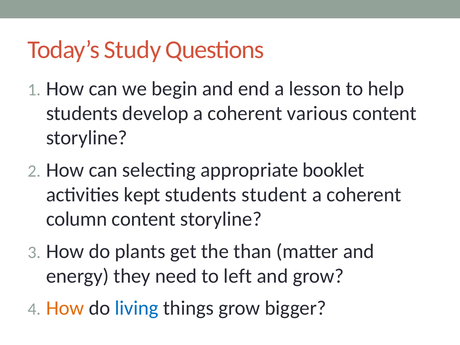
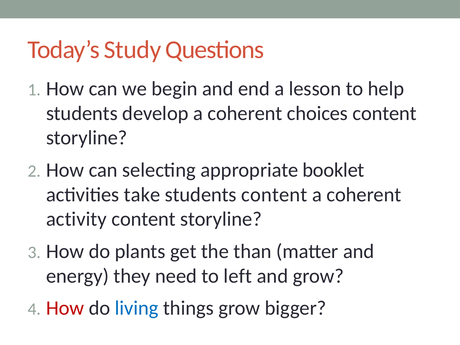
various: various -> choices (317, 113)
kept: kept -> take (142, 195)
students student: student -> content (274, 195)
column: column -> activity (76, 219)
How colour: orange -> red (65, 308)
